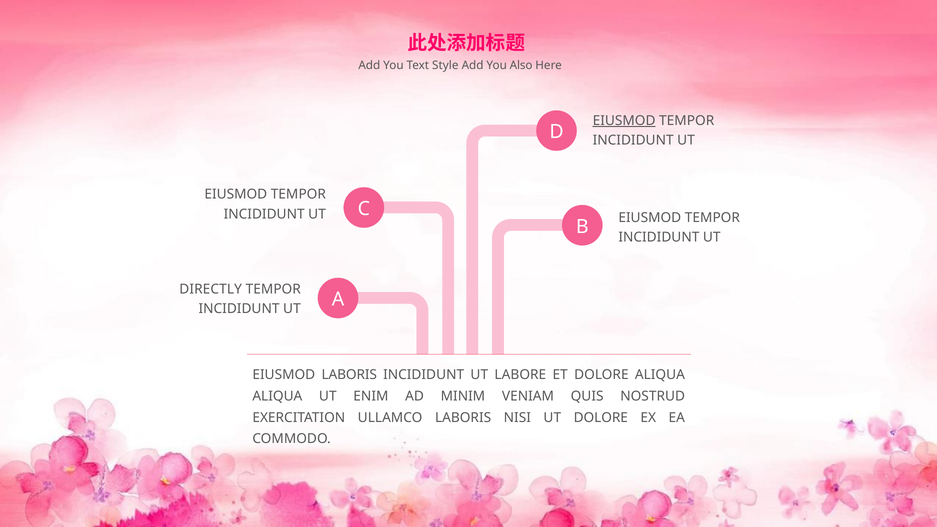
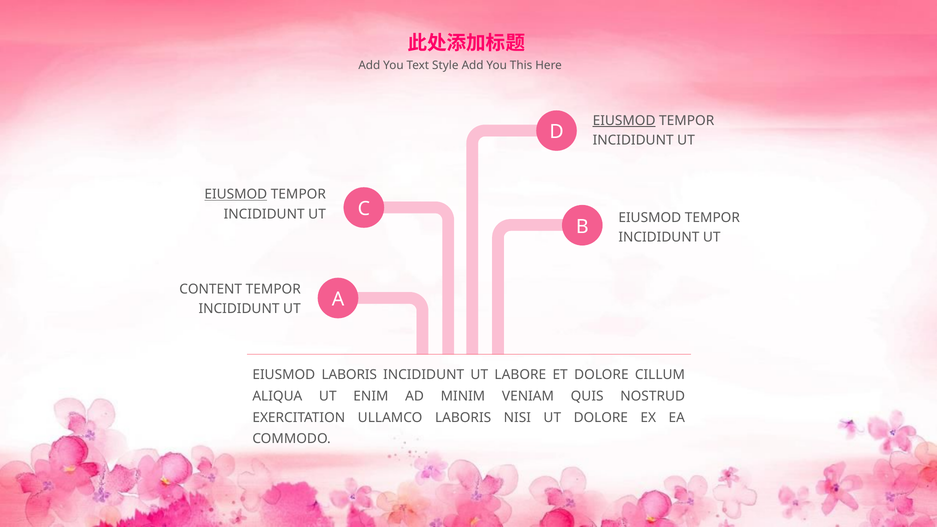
Also: Also -> This (521, 65)
EIUSMOD underline: none -> present (236, 194)
DIRECTLY: DIRECTLY -> CONTENT (211, 289)
DOLORE ALIQUA: ALIQUA -> CILLUM (660, 375)
